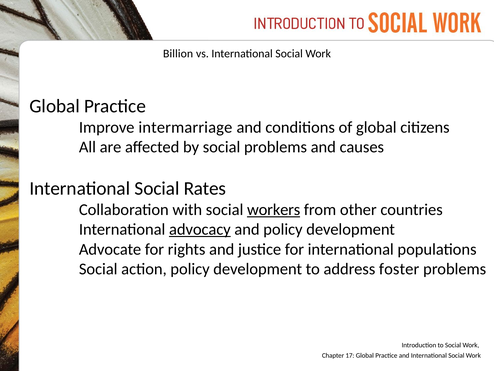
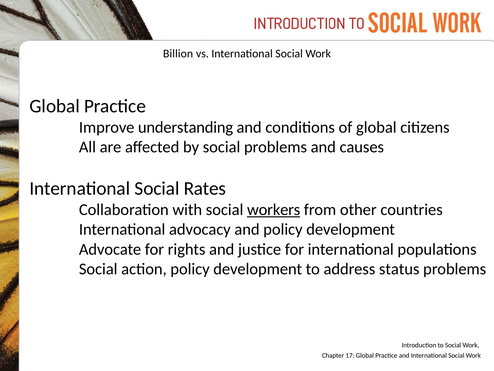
intermarriage: intermarriage -> understanding (186, 127)
advocacy underline: present -> none (200, 229)
foster: foster -> status (399, 269)
